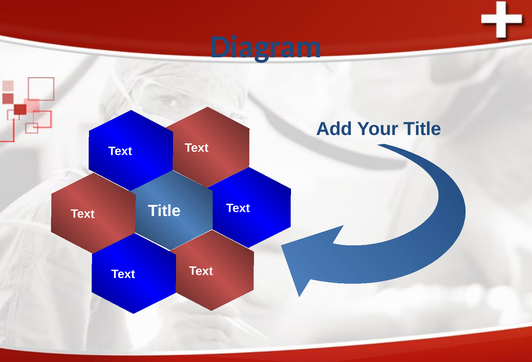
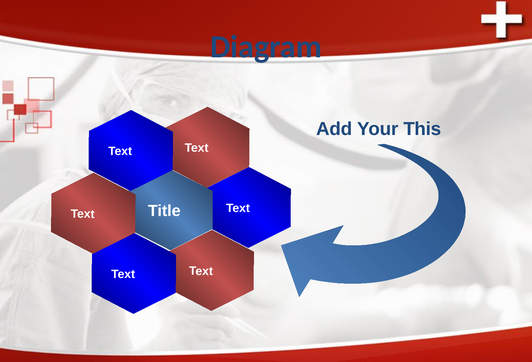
Your Title: Title -> This (422, 129)
